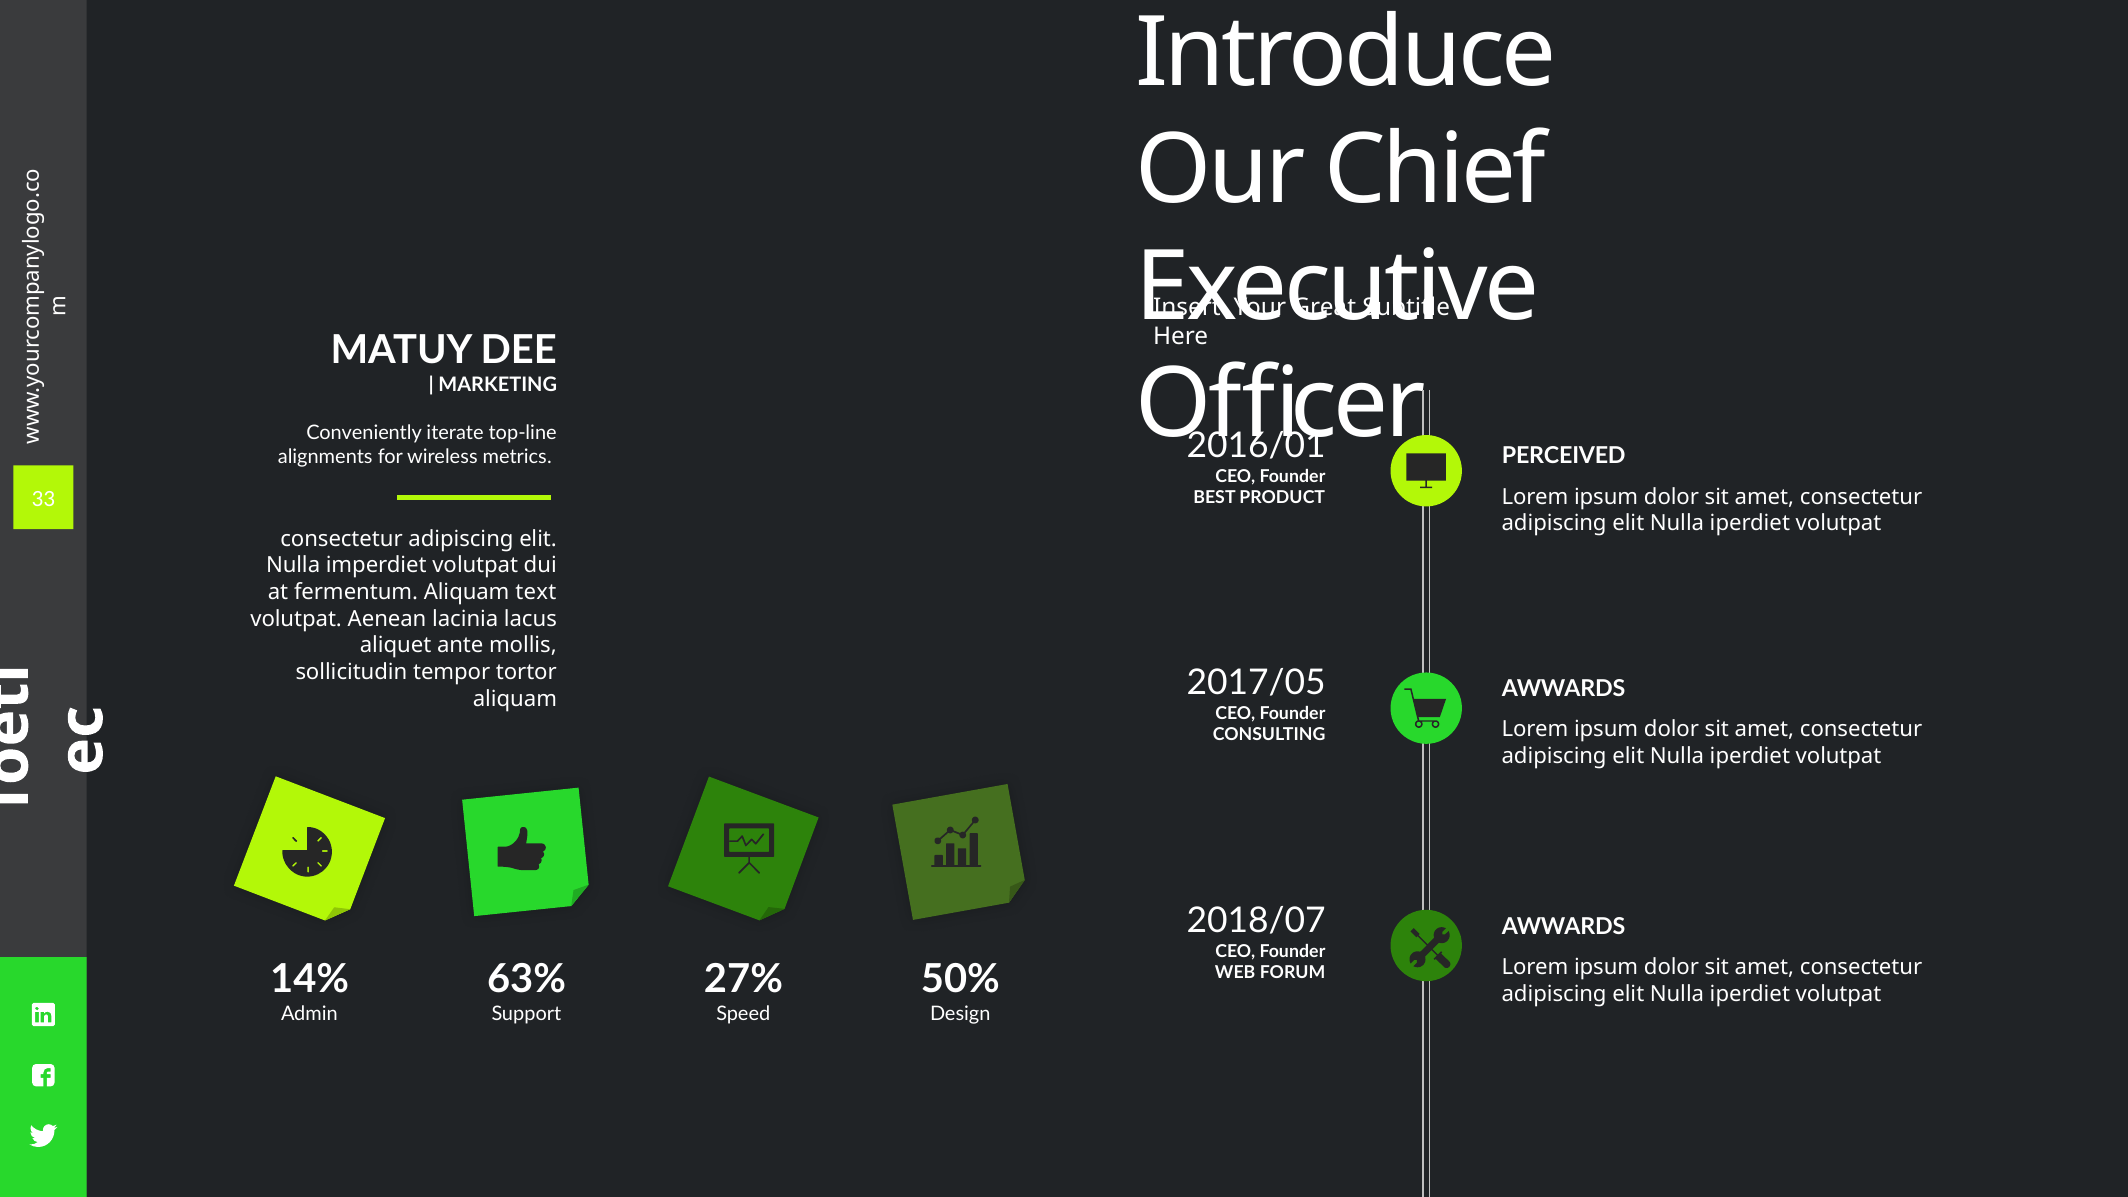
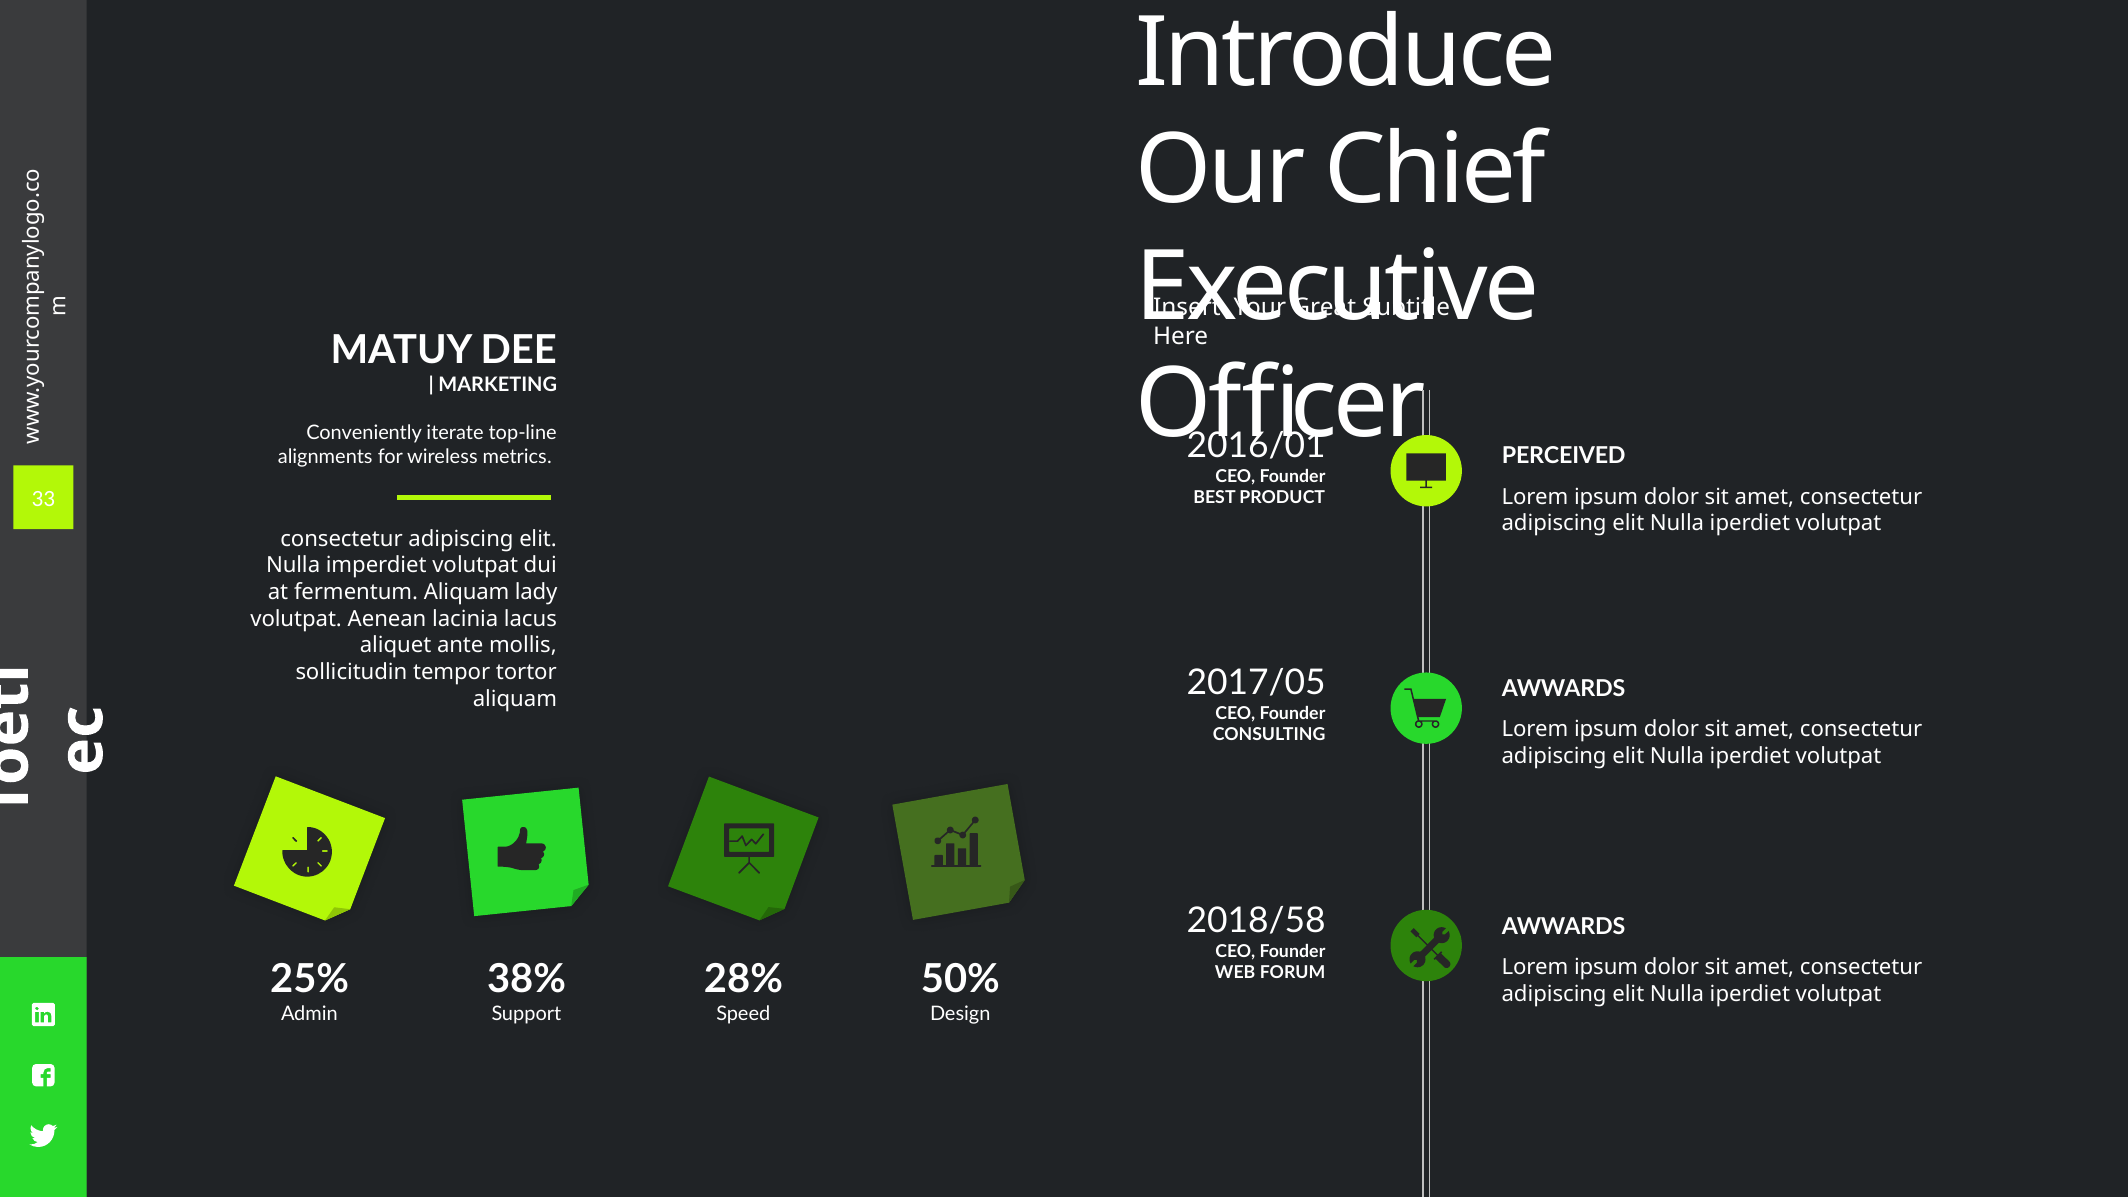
text: text -> lady (536, 592)
2018/07: 2018/07 -> 2018/58 (1256, 921)
14%: 14% -> 25% (310, 979)
63%: 63% -> 38% (527, 979)
27%: 27% -> 28% (743, 979)
